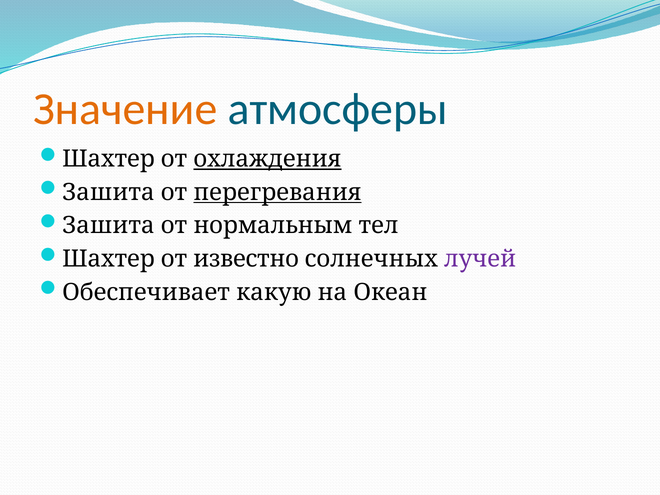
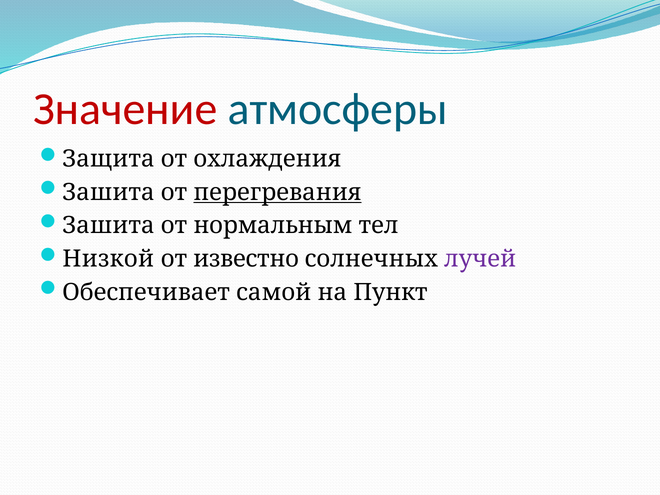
Значение colour: orange -> red (125, 109)
Шахтер: Шахтер -> Защита (108, 159)
охлаждения underline: present -> none (267, 159)
Шахтер: Шахтер -> Низкой (108, 259)
какую: какую -> самой (274, 292)
Океан: Океан -> Пункт (390, 292)
